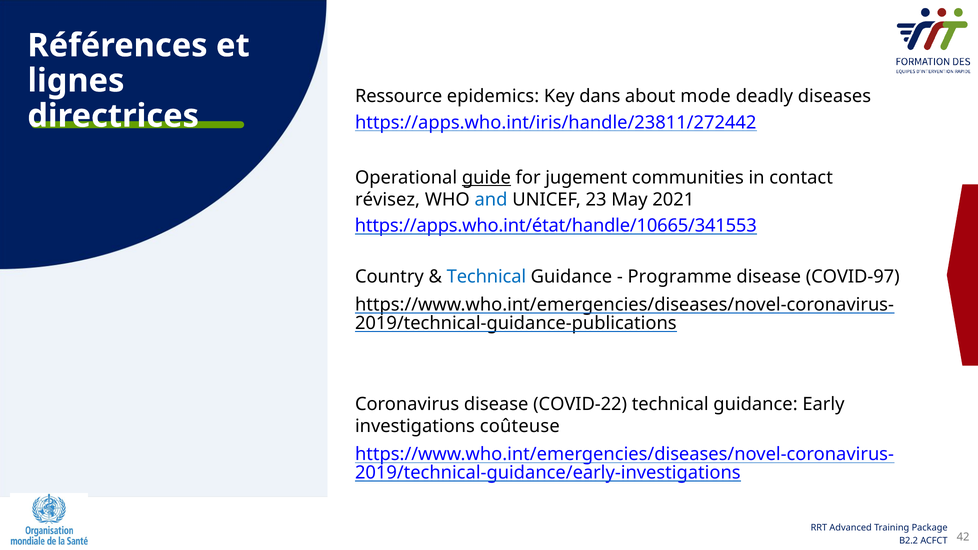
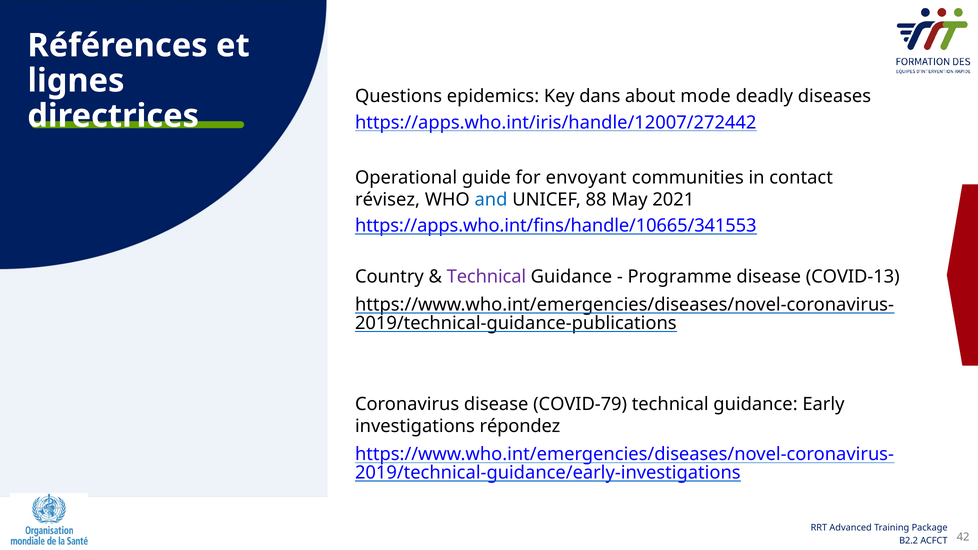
Ressource: Ressource -> Questions (399, 96)
https://apps.who.int/iris/handle/23811/272442: https://apps.who.int/iris/handle/23811/272442 -> https://apps.who.int/iris/handle/12007/272442 (556, 123)
guide underline: present -> none (486, 178)
jugement: jugement -> envoyant (586, 178)
23: 23 -> 88 (596, 200)
https://apps.who.int/état/handle/10665/341553: https://apps.who.int/état/handle/10665/341553 -> https://apps.who.int/fins/handle/10665/341553 (556, 226)
Technical colour: blue -> purple (486, 277)
COVID-97: COVID-97 -> COVID-13 (853, 277)
COVID-22: COVID-22 -> COVID-79 (580, 404)
coûteuse: coûteuse -> répondez (520, 426)
